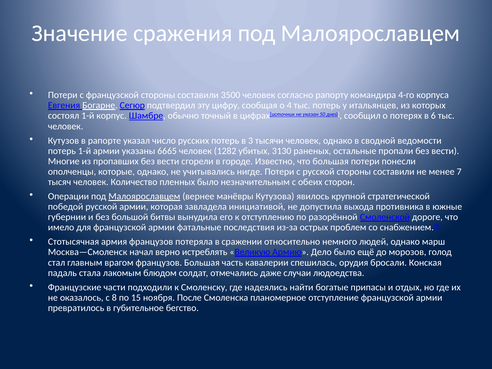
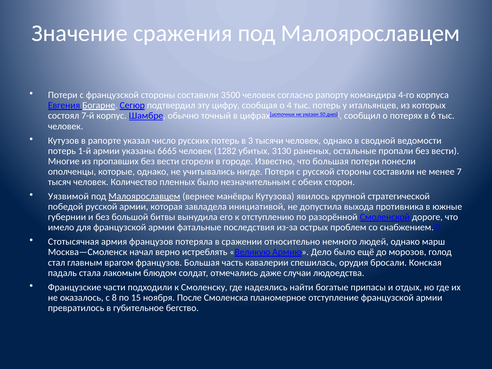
состоял 1-й: 1-й -> 7-й (88, 116)
Операции: Операции -> Уязвимой (68, 196)
